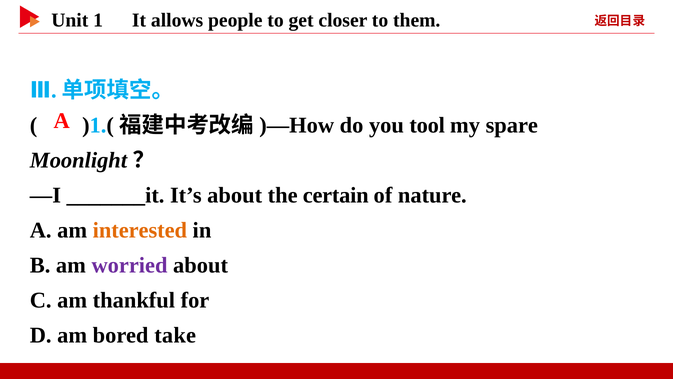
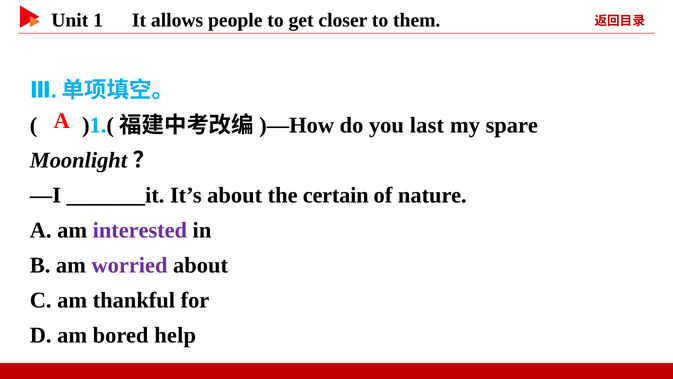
tool: tool -> last (427, 125)
interested colour: orange -> purple (140, 230)
take: take -> help (175, 335)
